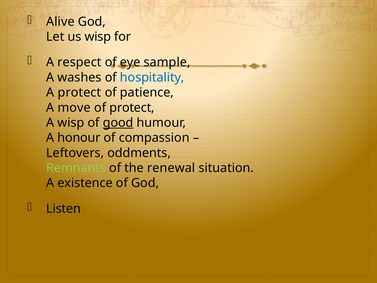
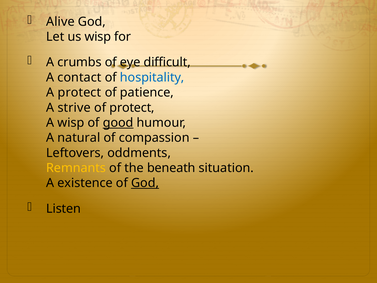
respect: respect -> crumbs (80, 62)
sample: sample -> difficult (167, 62)
washes: washes -> contact (79, 77)
move: move -> strive (74, 108)
honour: honour -> natural (79, 138)
Remnants colour: light green -> yellow (76, 168)
renewal: renewal -> beneath (171, 168)
God underline: none -> present (145, 183)
